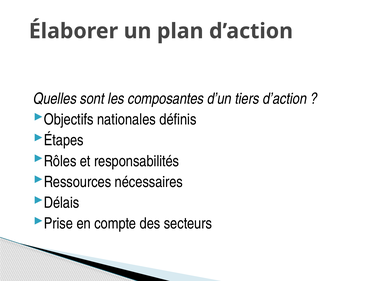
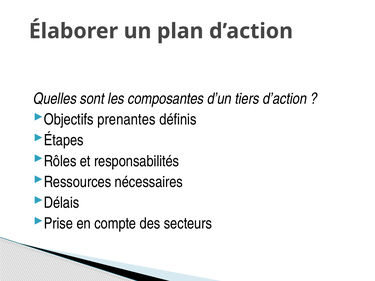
nationales: nationales -> prenantes (126, 120)
